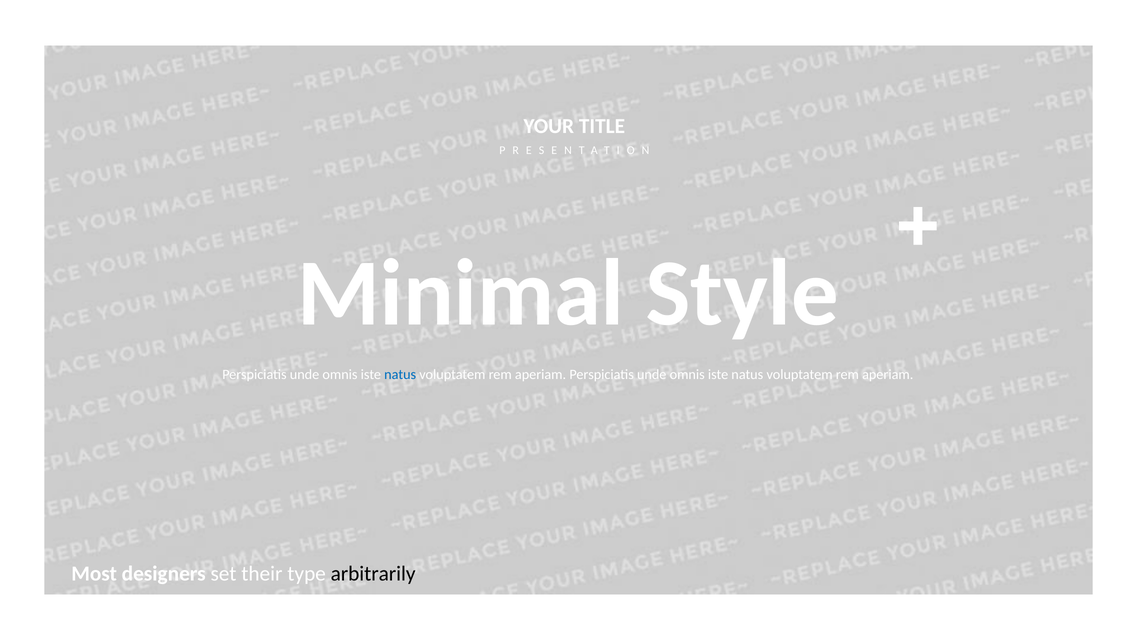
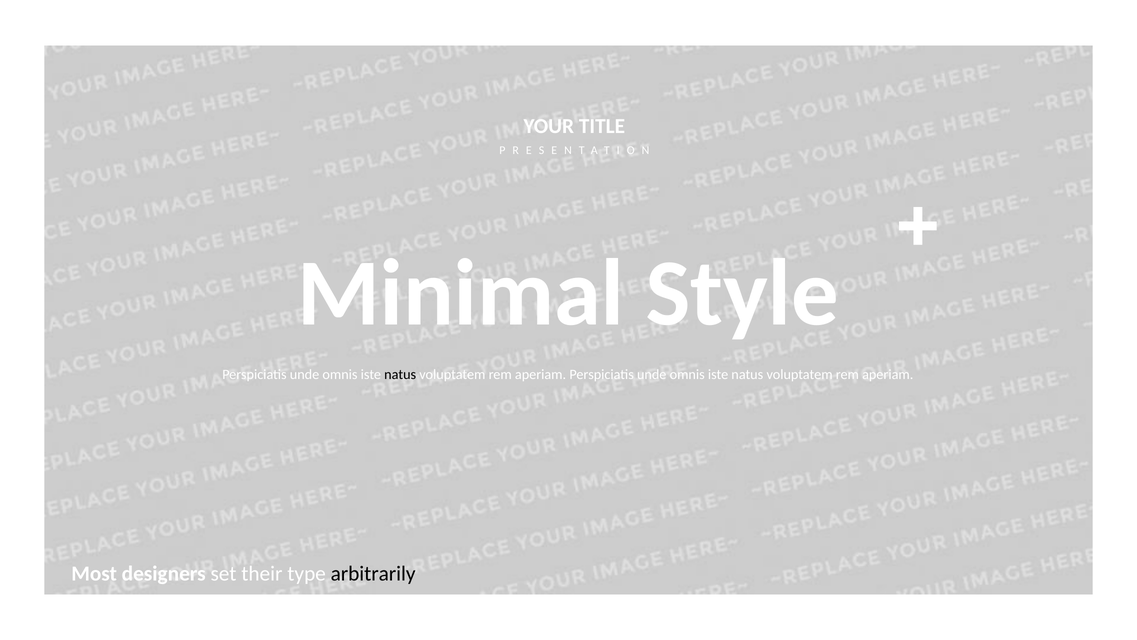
natus colour: blue -> black (400, 374)
